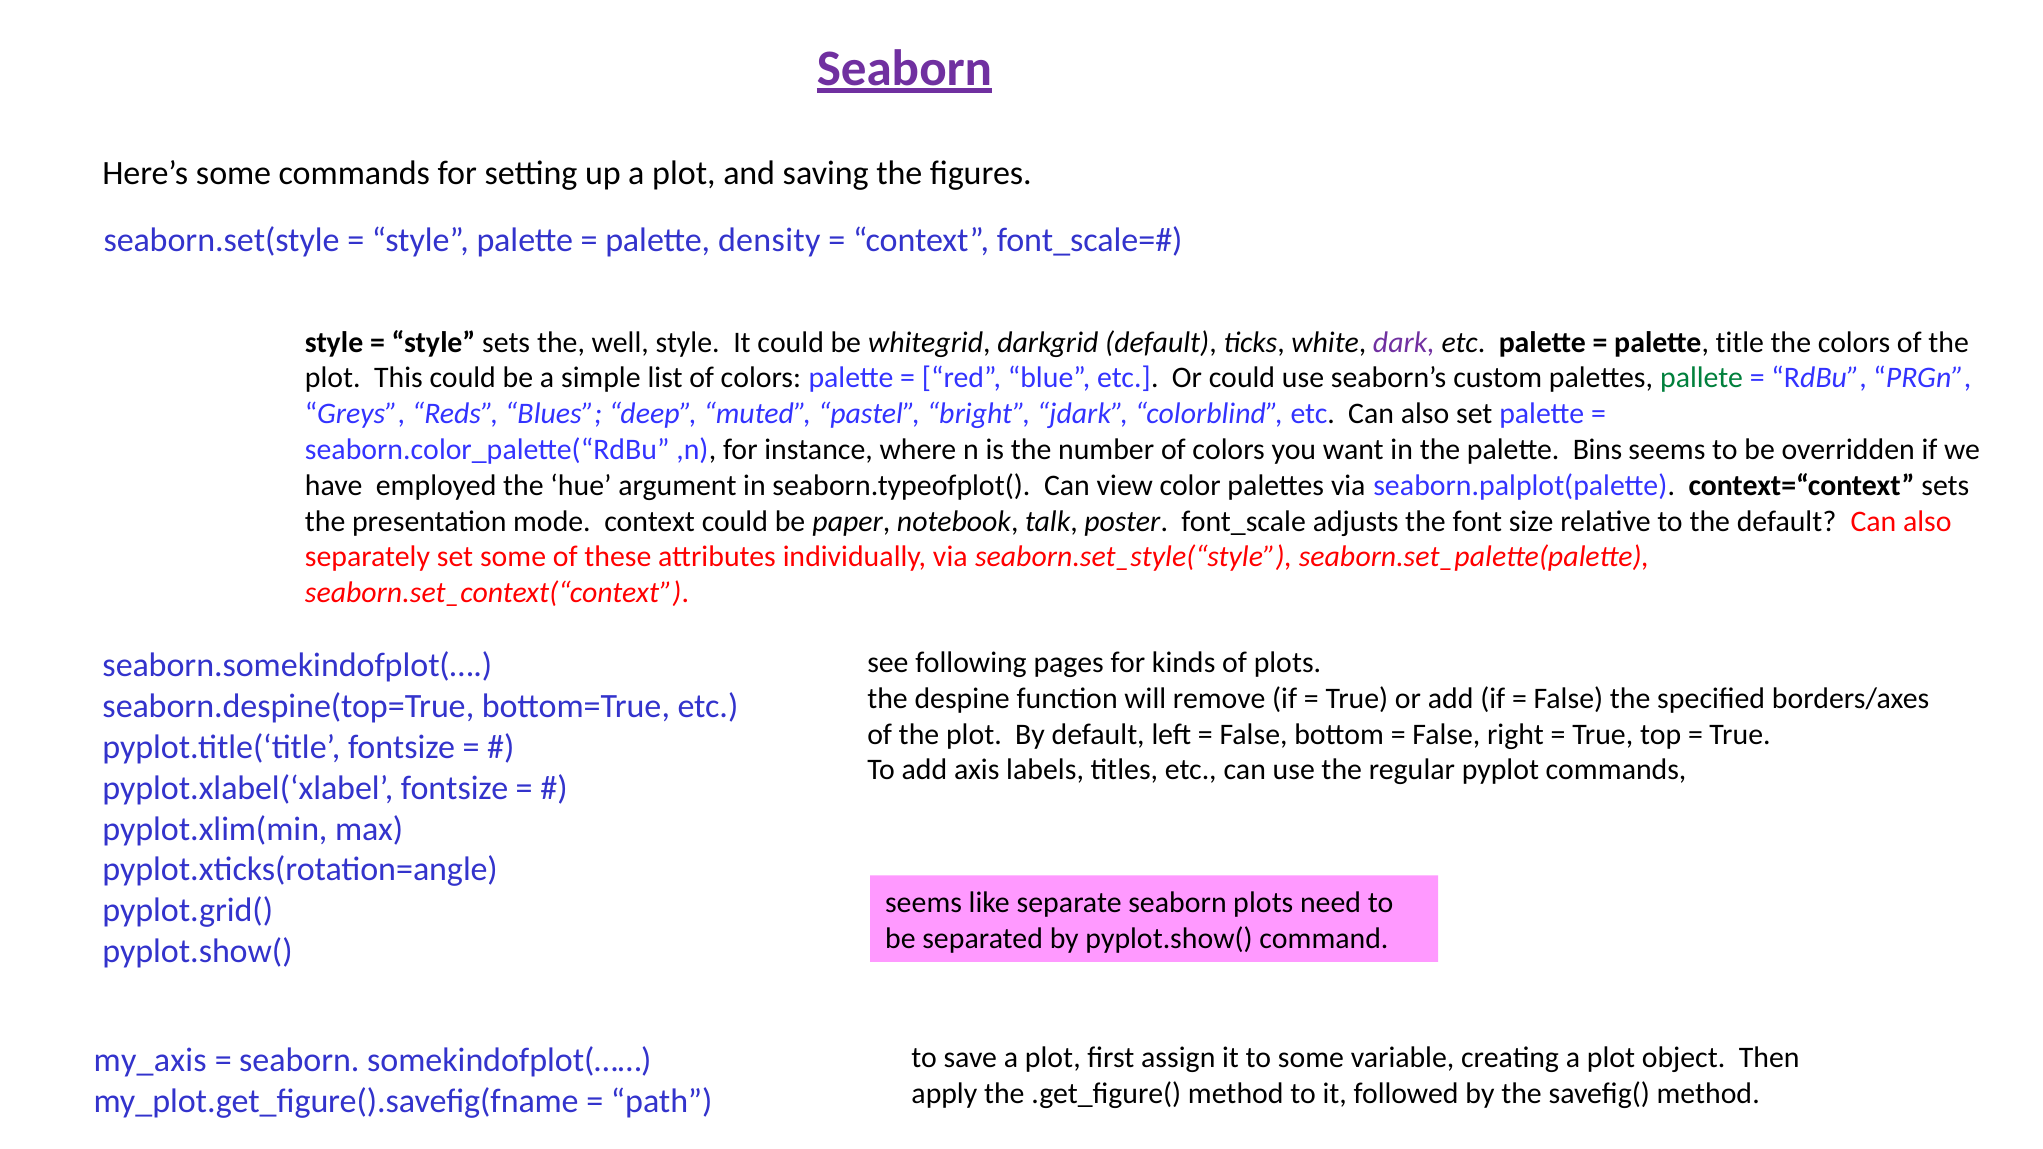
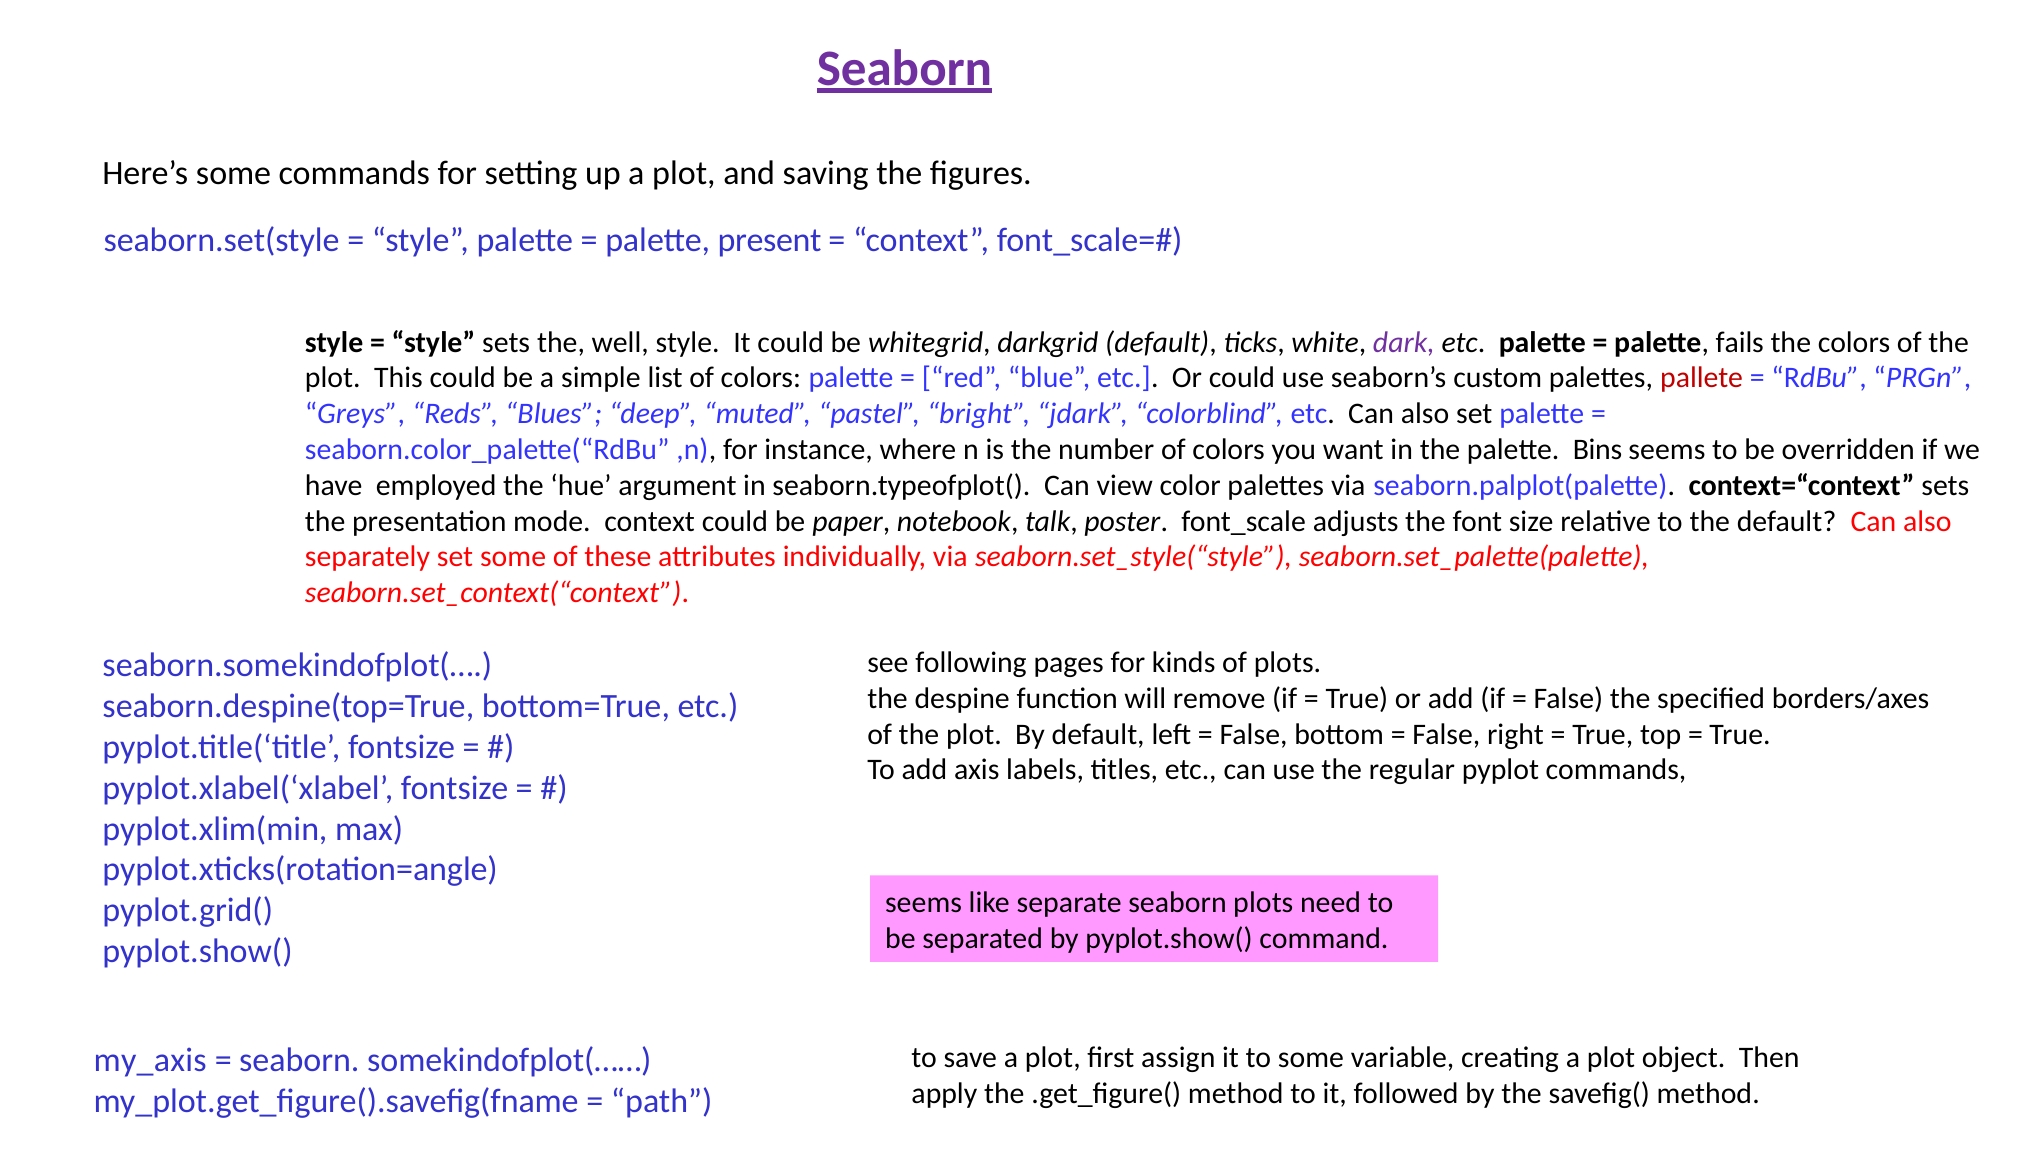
density: density -> present (770, 241)
title: title -> fails (1740, 342)
pallete colour: green -> red (1702, 378)
